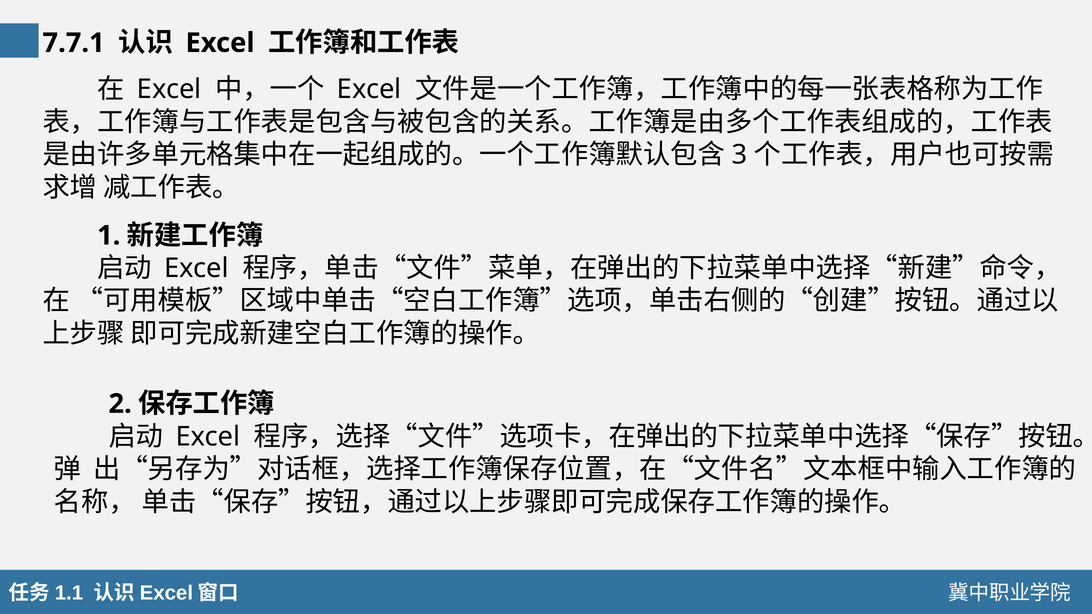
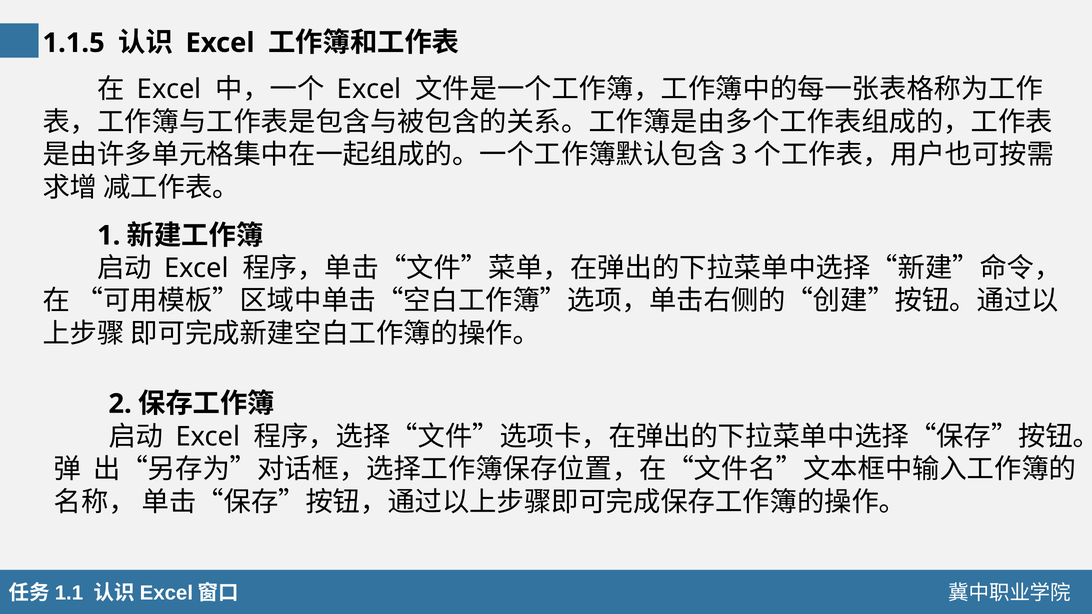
7.7.1: 7.7.1 -> 1.1.5 (74, 43)
